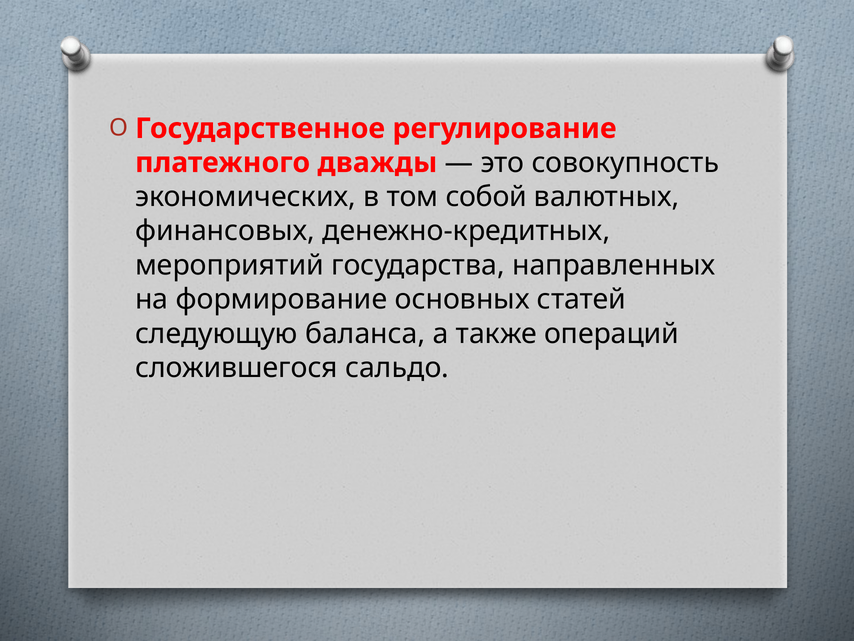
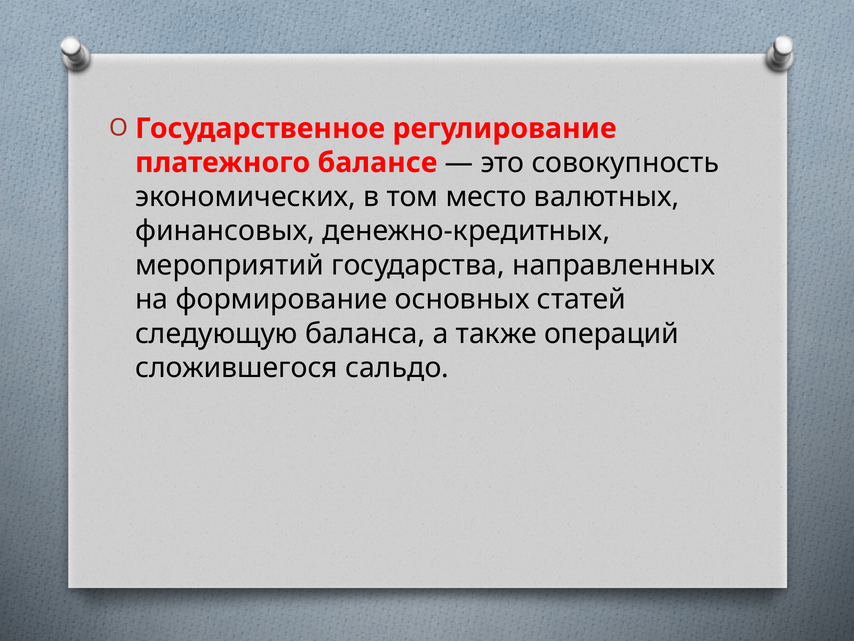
дважды: дважды -> балансе (377, 163)
собой: собой -> место (486, 197)
